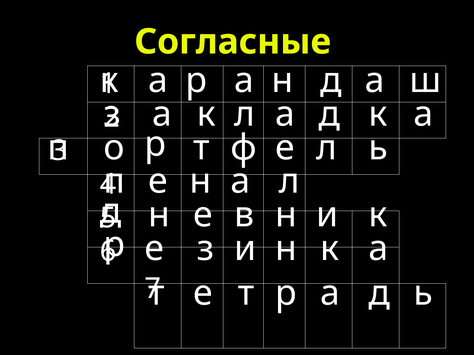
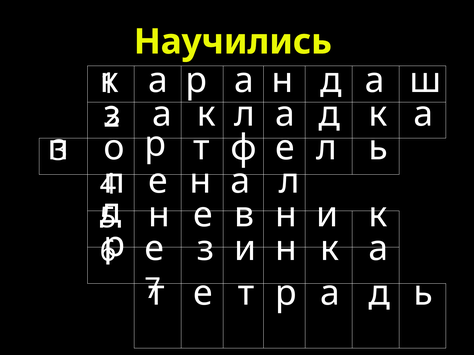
Согласные: Согласные -> Научились (233, 42)
